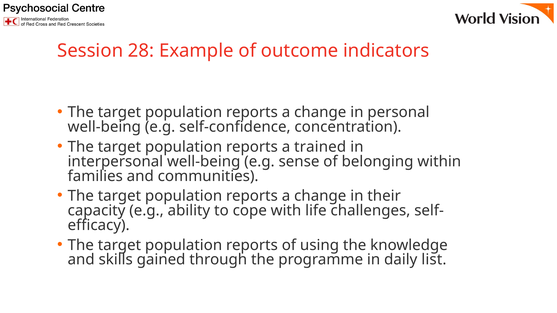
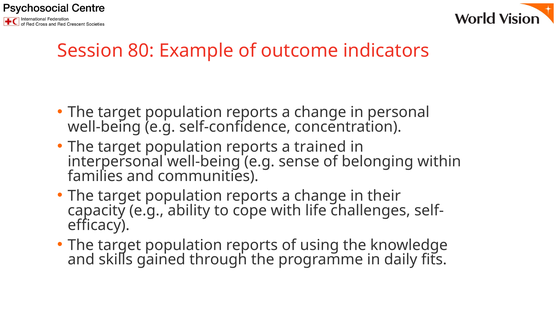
28: 28 -> 80 (141, 51)
list: list -> fits (434, 260)
